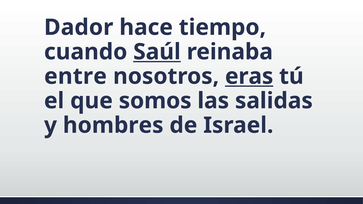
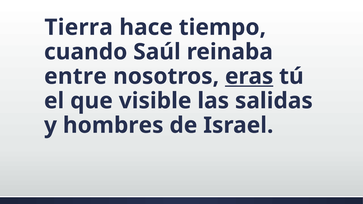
Dador: Dador -> Tierra (79, 27)
Saúl underline: present -> none (157, 52)
somos: somos -> visible (155, 101)
